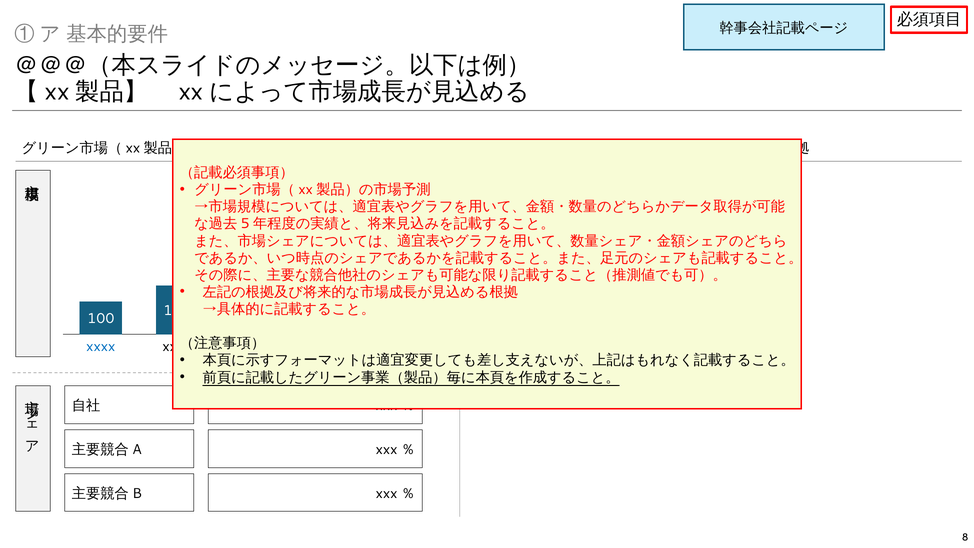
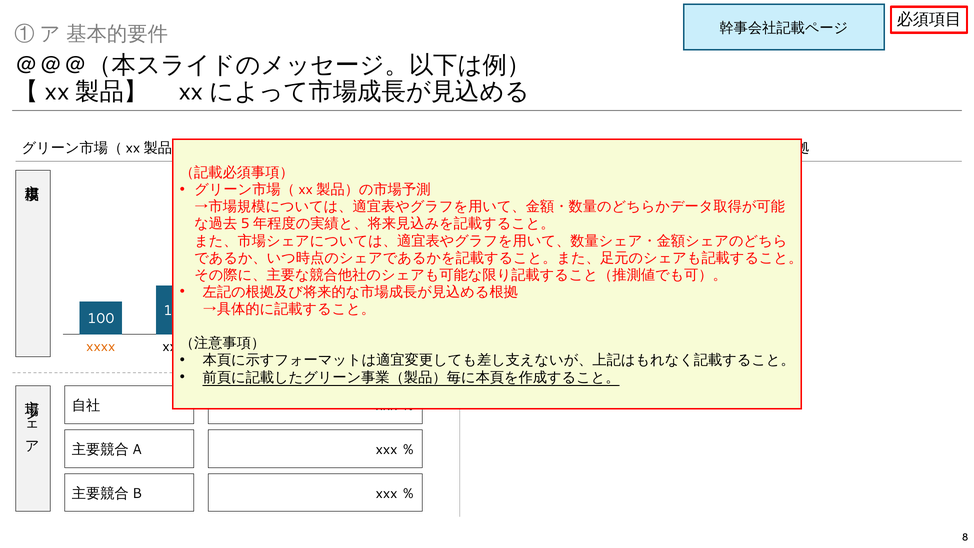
xxxx colour: blue -> orange (101, 347)
